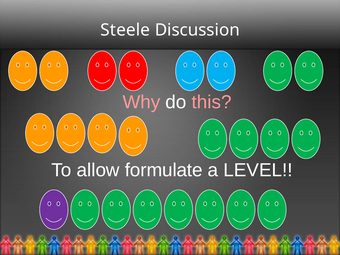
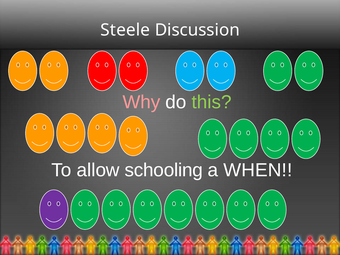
this colour: pink -> light green (212, 102)
formulate: formulate -> schooling (164, 170)
LEVEL: LEVEL -> WHEN (258, 170)
